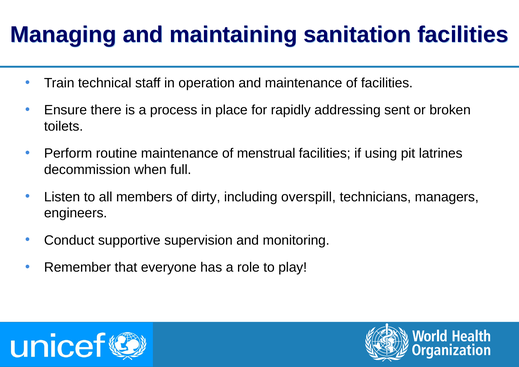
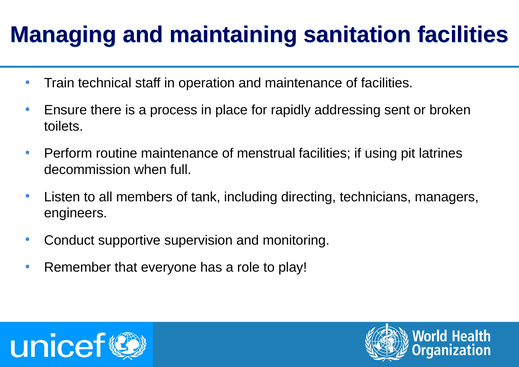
dirty: dirty -> tank (206, 197)
overspill: overspill -> directing (309, 197)
